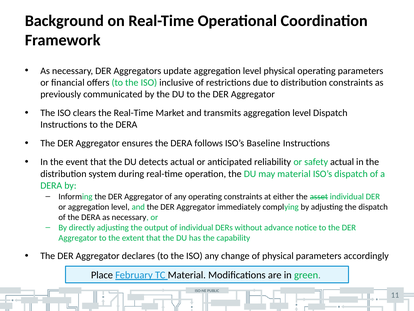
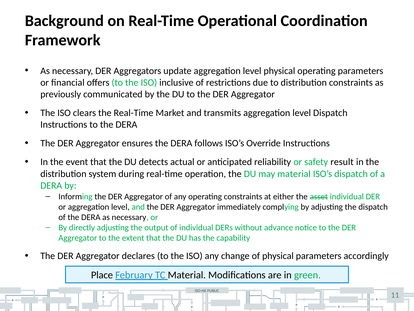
Baseline: Baseline -> Override (264, 143)
safety actual: actual -> result (342, 162)
